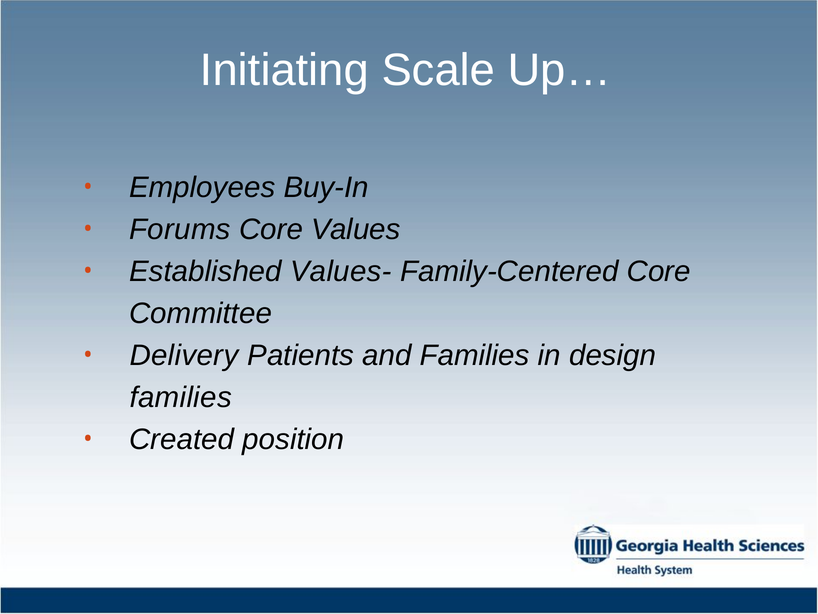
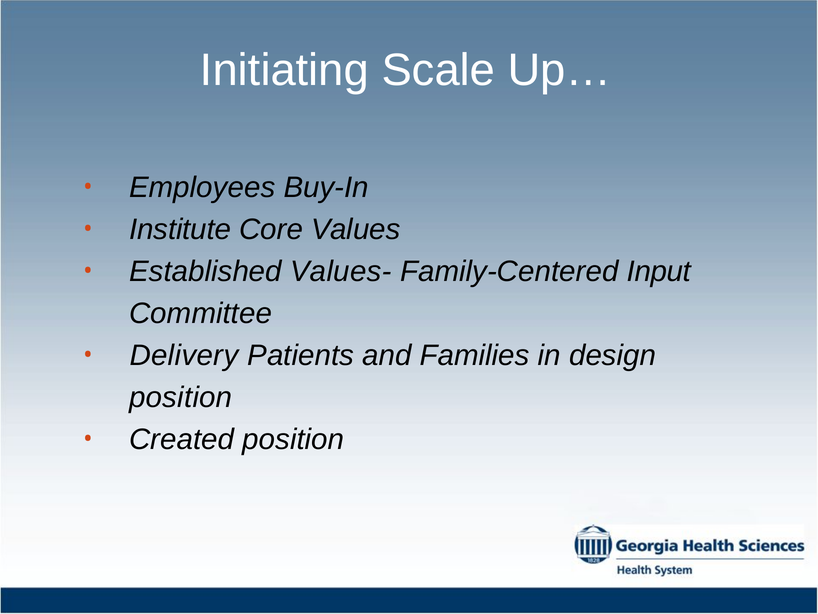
Forums: Forums -> Institute (180, 229)
Family-Centered Core: Core -> Input (659, 271)
families: families -> position (181, 397)
